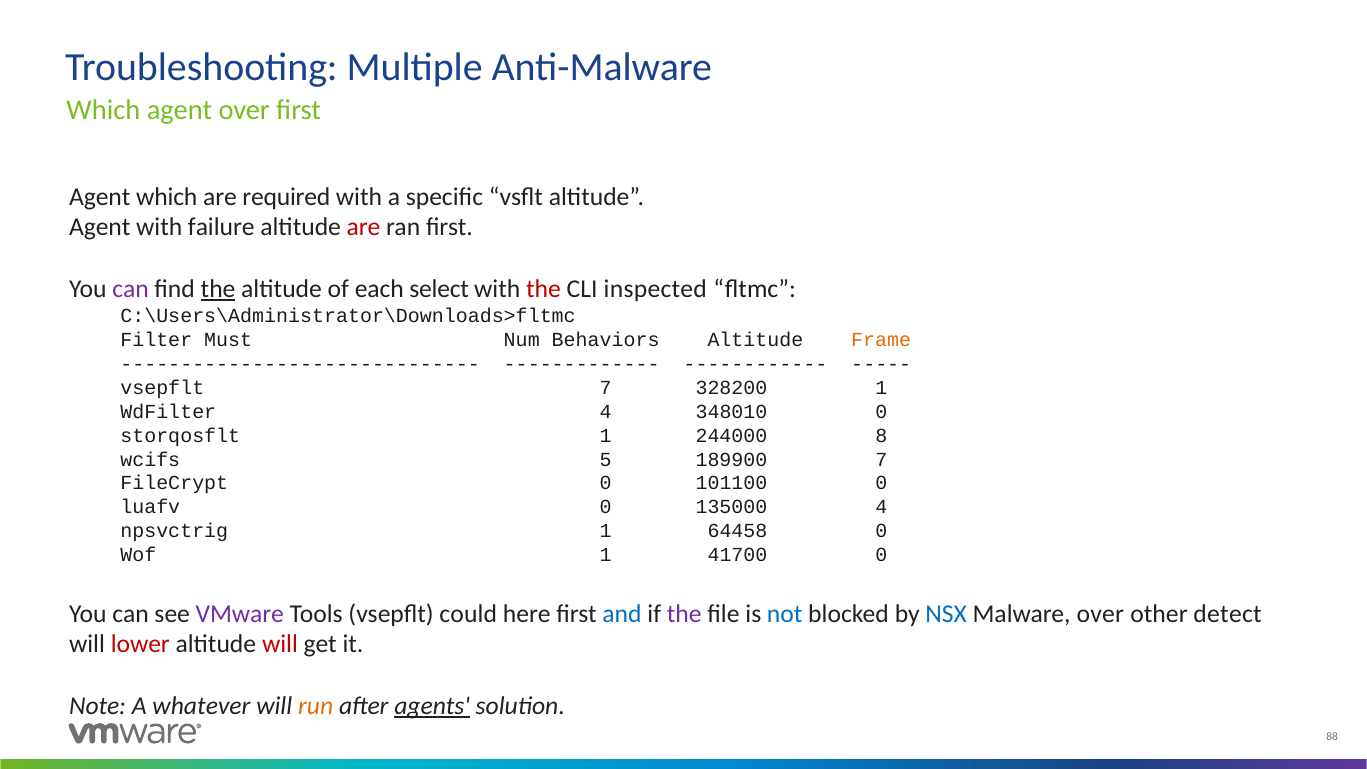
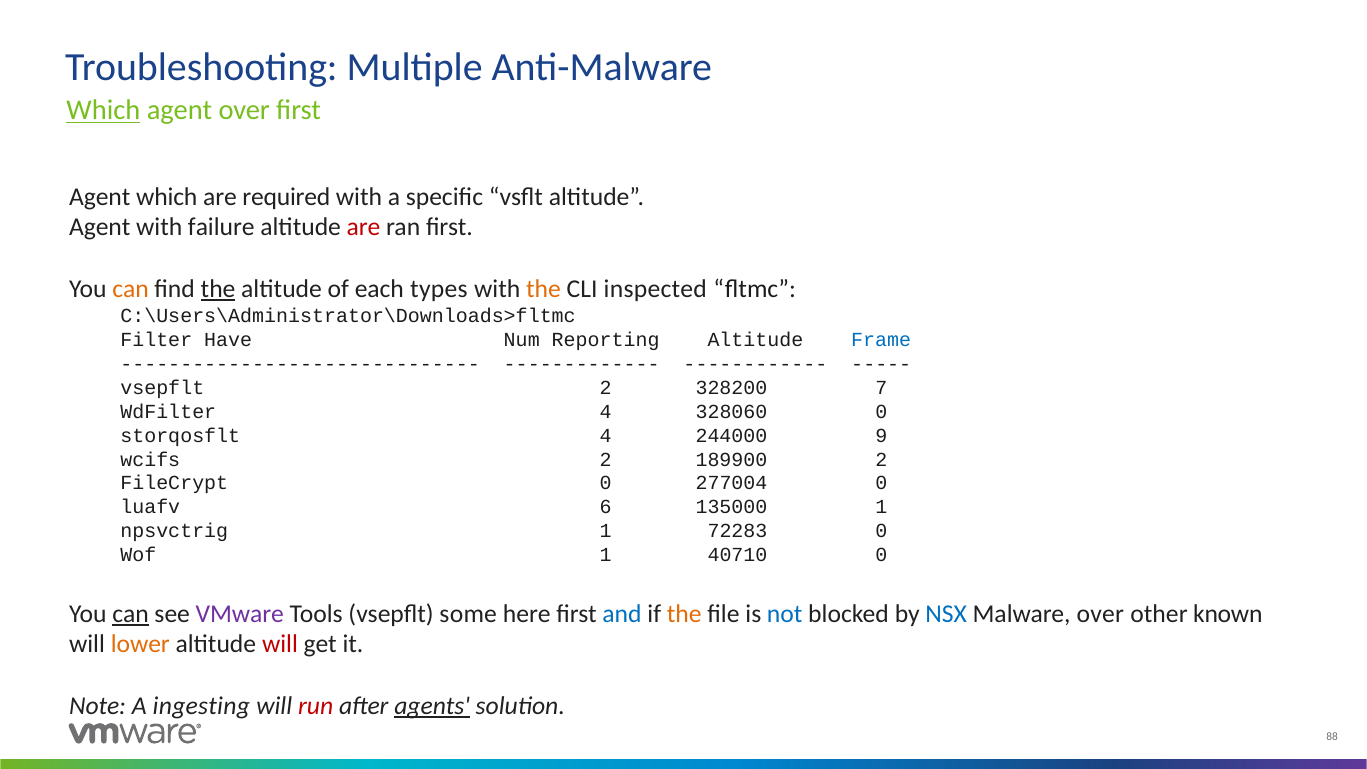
Which underline: none -> present (103, 110)
can colour: purple -> orange (131, 289)
select: select -> types (439, 289)
the colour: red -> orange (543, 289)
Must: Must -> Have (228, 340)
Behaviors: Behaviors -> Reporting (606, 340)
Frame colour: orange -> blue (881, 340)
7: 7 -> 2 (606, 388)
328200 1: 1 -> 7 (881, 388)
348010: 348010 -> 328060 (731, 412)
1: 1 -> 4 (606, 435)
8: 8 -> 9 (881, 435)
5: 5 -> 2 (606, 459)
189900 7: 7 -> 2 (881, 459)
101100: 101100 -> 277004 (731, 483)
0: 0 -> 6 (606, 507)
135000 4: 4 -> 1 (881, 507)
64458: 64458 -> 72283 (737, 531)
41700: 41700 -> 40710 (737, 555)
can underline: none -> present (131, 614)
could: could -> some (468, 614)
the colour: purple -> orange (684, 614)
detect: detect -> known (1228, 614)
lower colour: red -> orange (140, 644)
whatever: whatever -> ingesting (201, 706)
run colour: orange -> red (316, 706)
